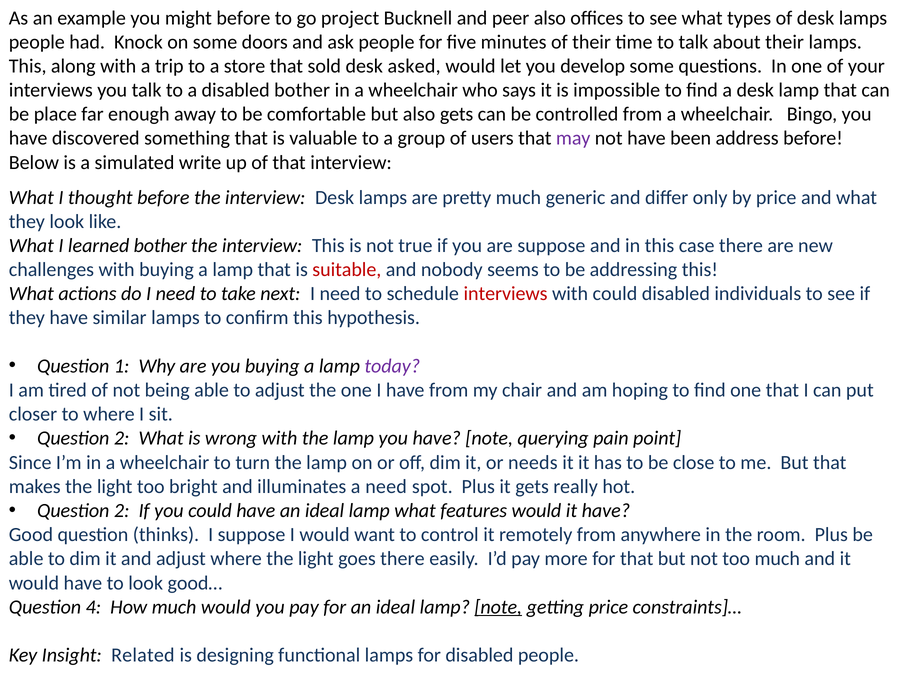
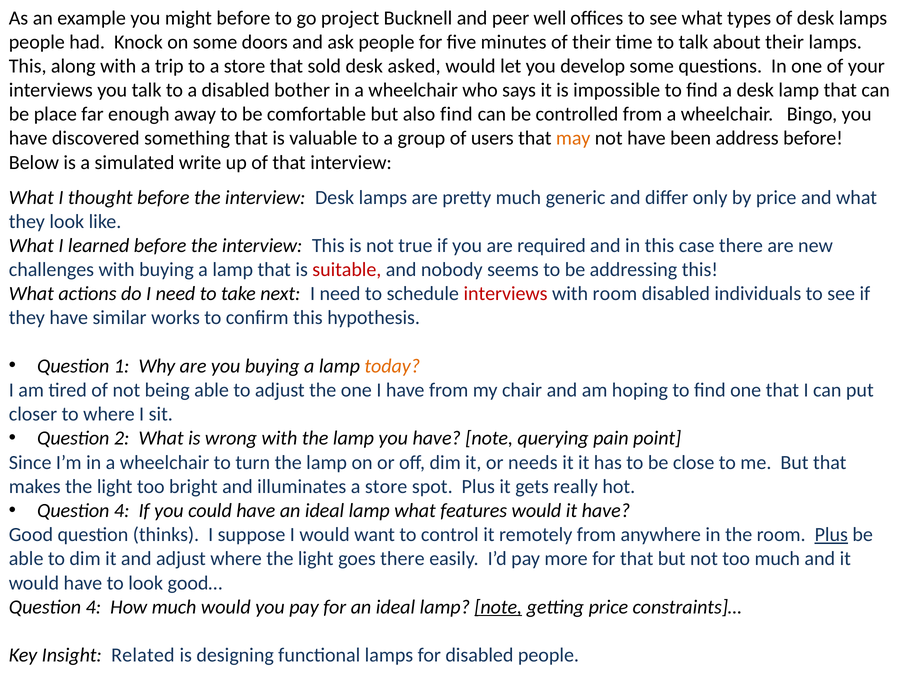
peer also: also -> well (550, 18)
also gets: gets -> find (456, 114)
may colour: purple -> orange (573, 138)
learned bother: bother -> before (160, 246)
are suppose: suppose -> required (552, 246)
with could: could -> room (615, 294)
similar lamps: lamps -> works (176, 318)
today colour: purple -> orange (392, 366)
illuminates a need: need -> store (386, 487)
2: 2 -> 4 (122, 511)
Plus underline: none -> present (831, 535)
